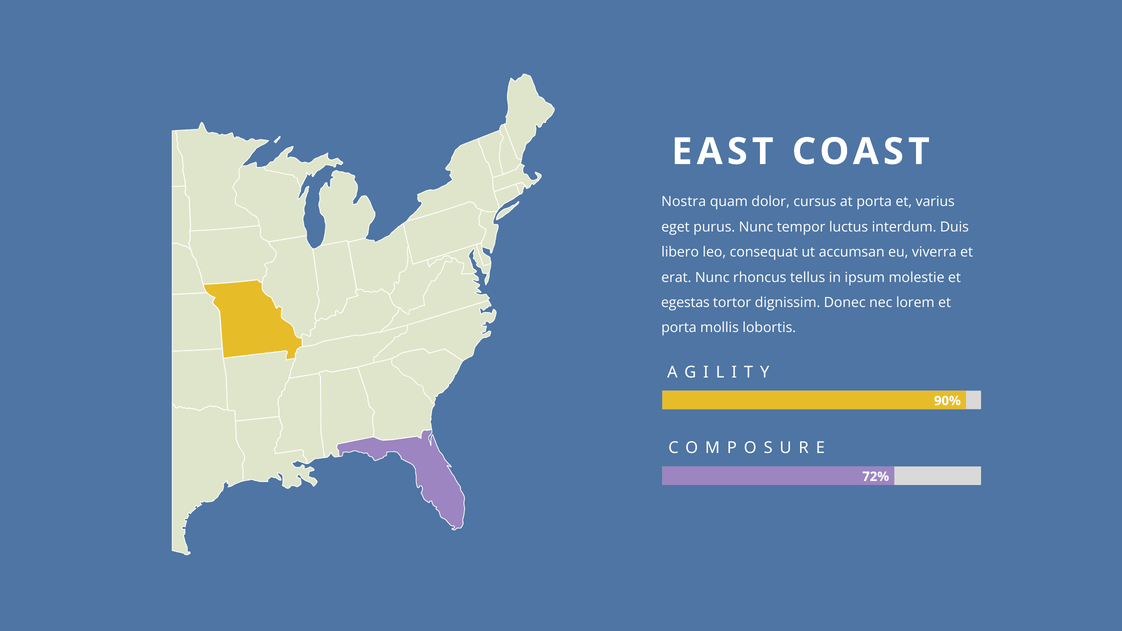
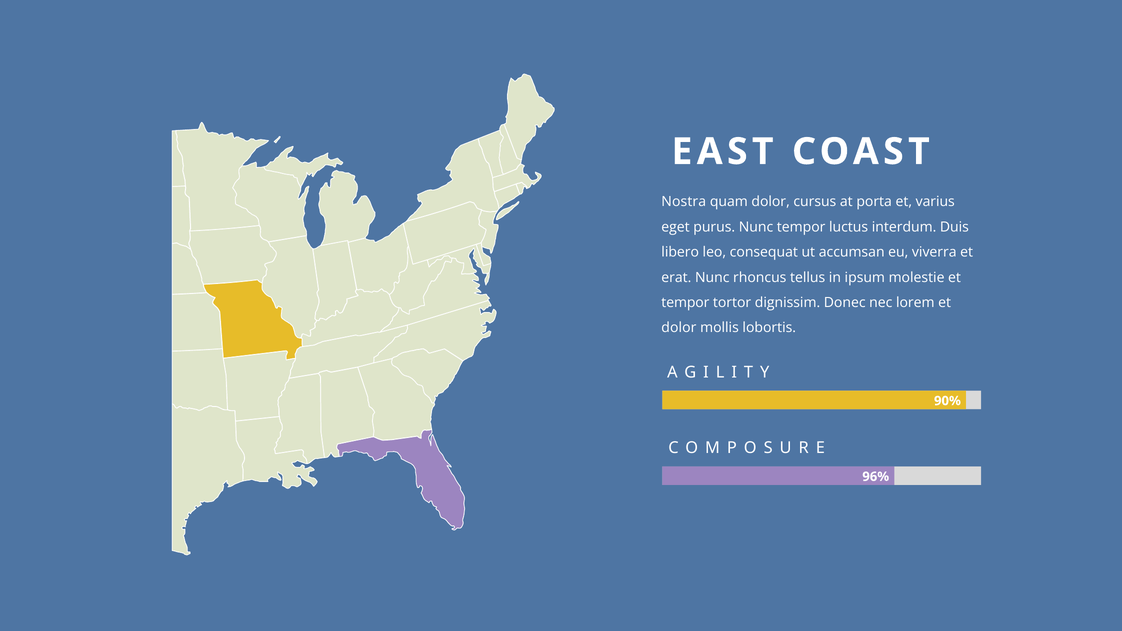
egestas: egestas -> tempor (685, 303)
porta: porta -> dolor (679, 328)
72%: 72% -> 96% (876, 477)
